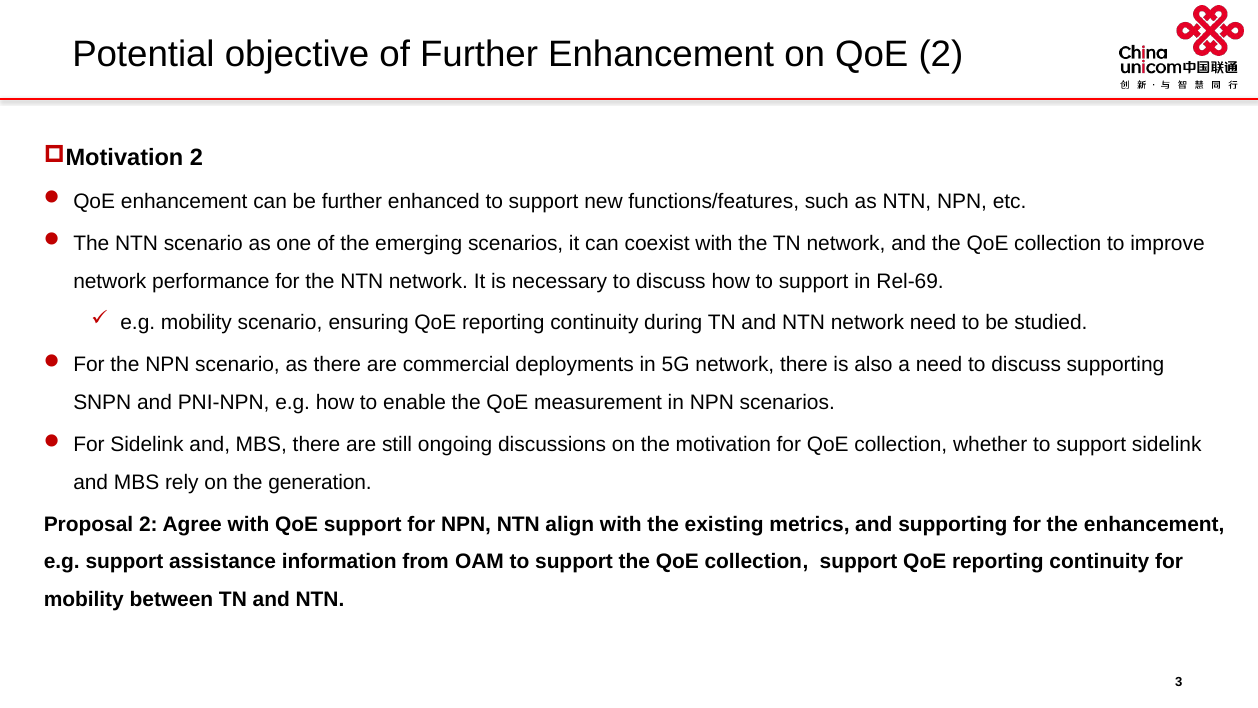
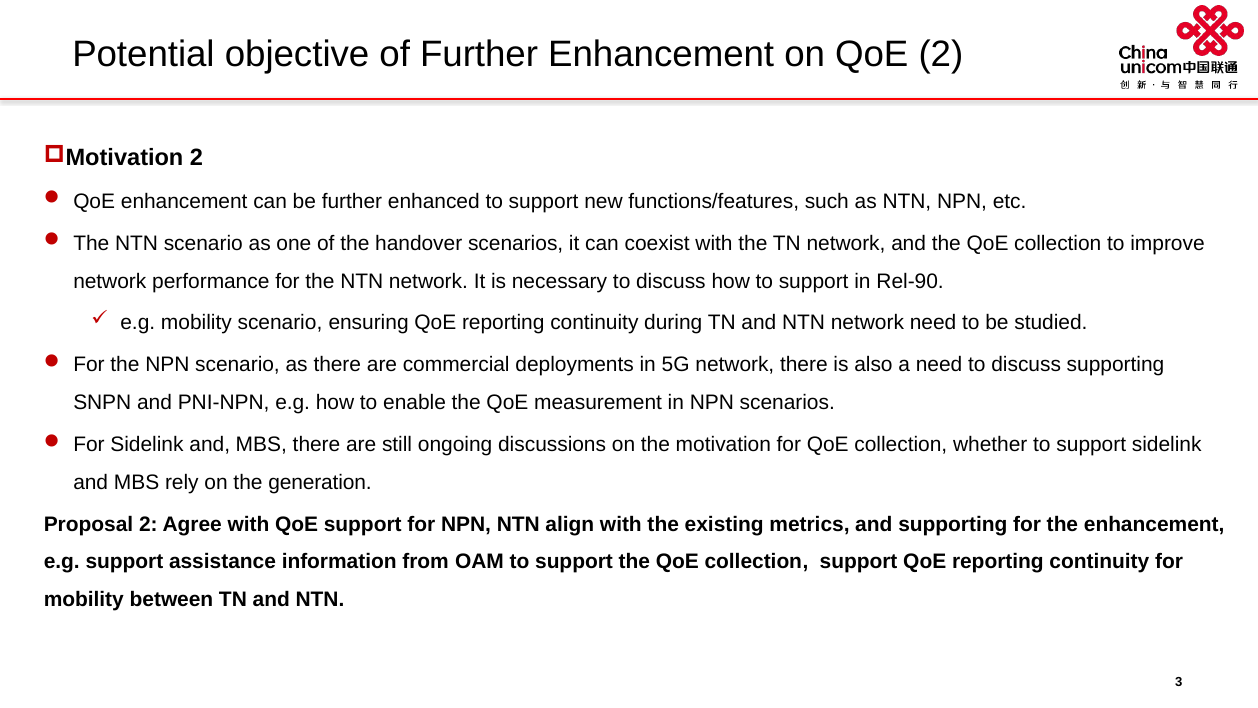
emerging: emerging -> handover (419, 243)
Rel-69: Rel-69 -> Rel-90 (910, 281)
